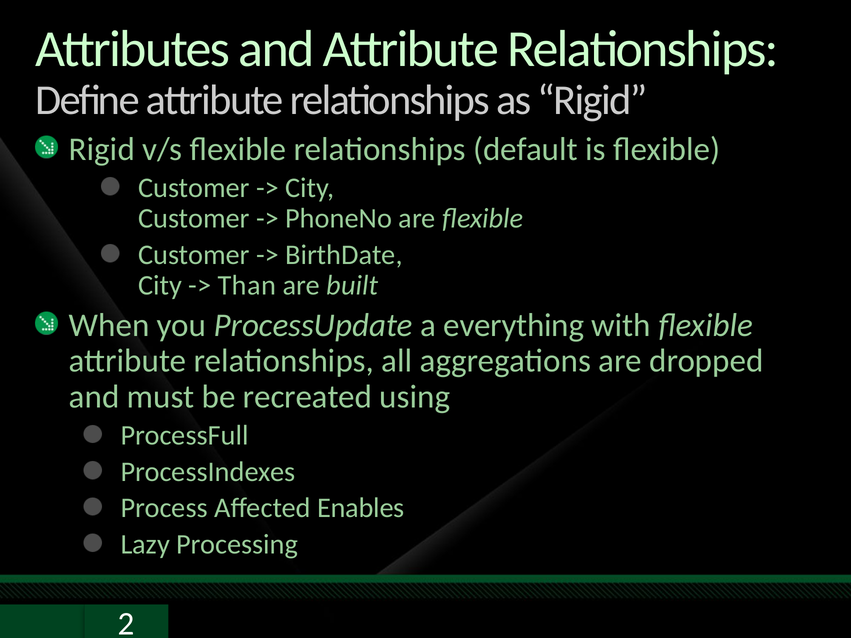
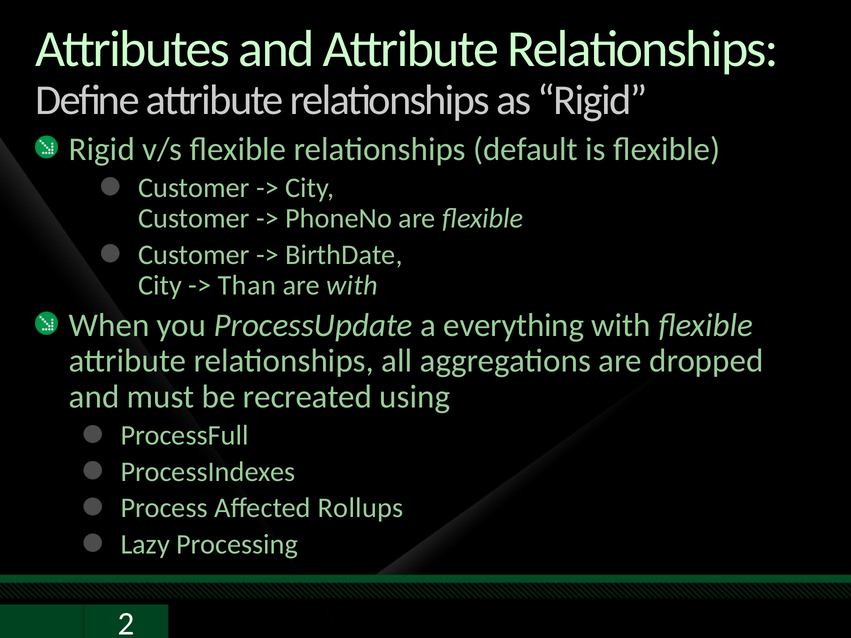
are built: built -> with (352, 286)
Enables: Enables -> Rollups (361, 508)
